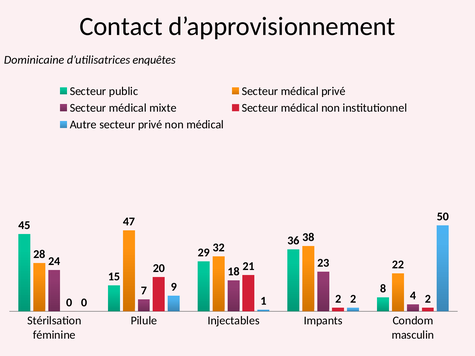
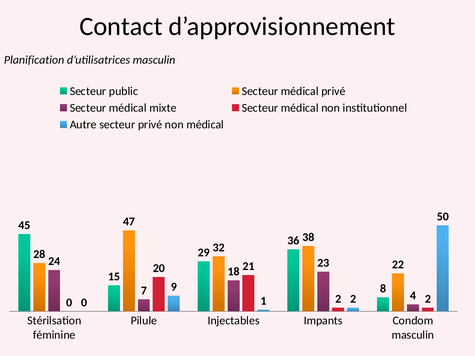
Dominicaine: Dominicaine -> Planification (34, 60)
d’utilisatrices enquêtes: enquêtes -> masculin (154, 60)
